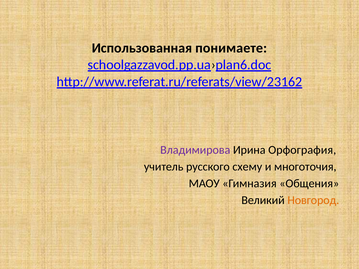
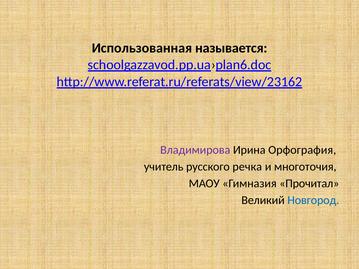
понимаете: понимаете -> называется (231, 48)
схему: схему -> речка (247, 167)
Общения: Общения -> Прочитал (309, 184)
Новгород colour: orange -> blue (313, 200)
